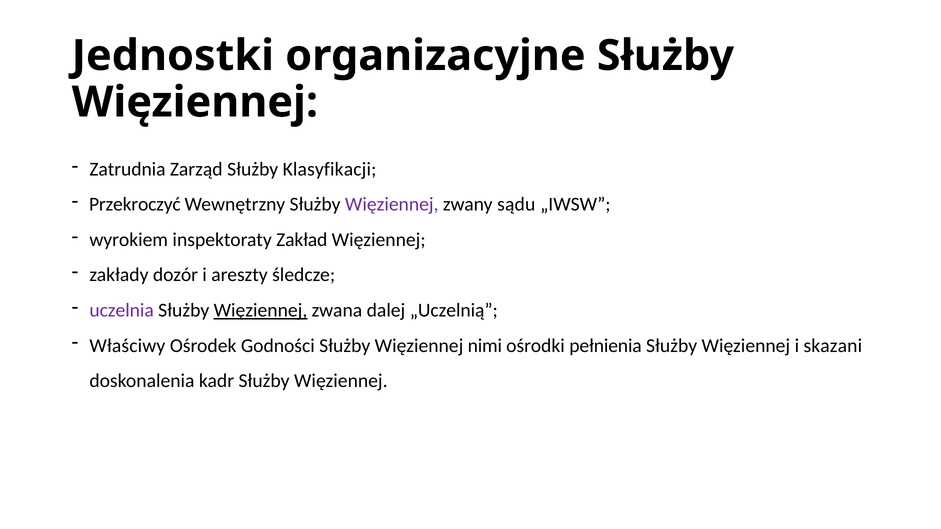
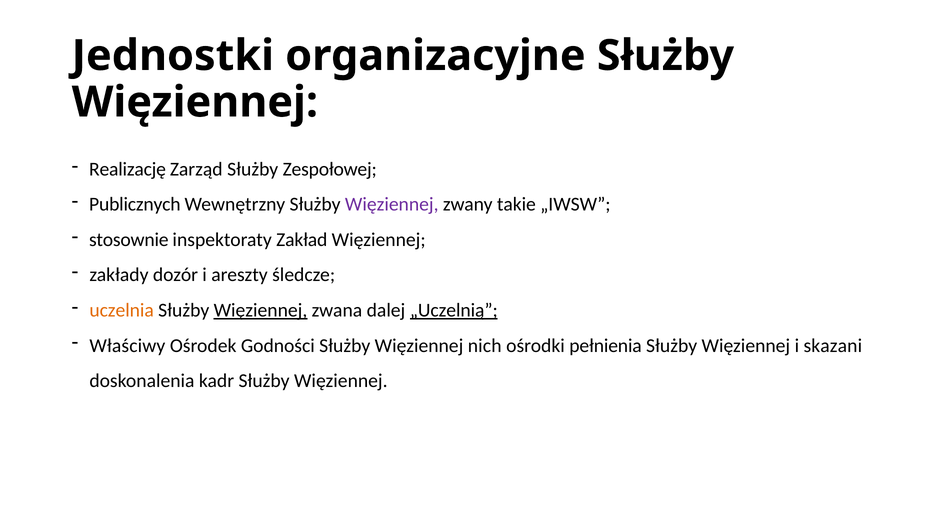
Zatrudnia: Zatrudnia -> Realizację (128, 169)
Klasyfikacji: Klasyfikacji -> Zespołowej (330, 169)
Przekroczyć: Przekroczyć -> Publicznych (135, 205)
sądu: sądu -> takie (516, 205)
wyrokiem: wyrokiem -> stosownie (129, 240)
uczelnia colour: purple -> orange (122, 310)
„Uczelnią underline: none -> present (454, 310)
nimi: nimi -> nich (485, 346)
